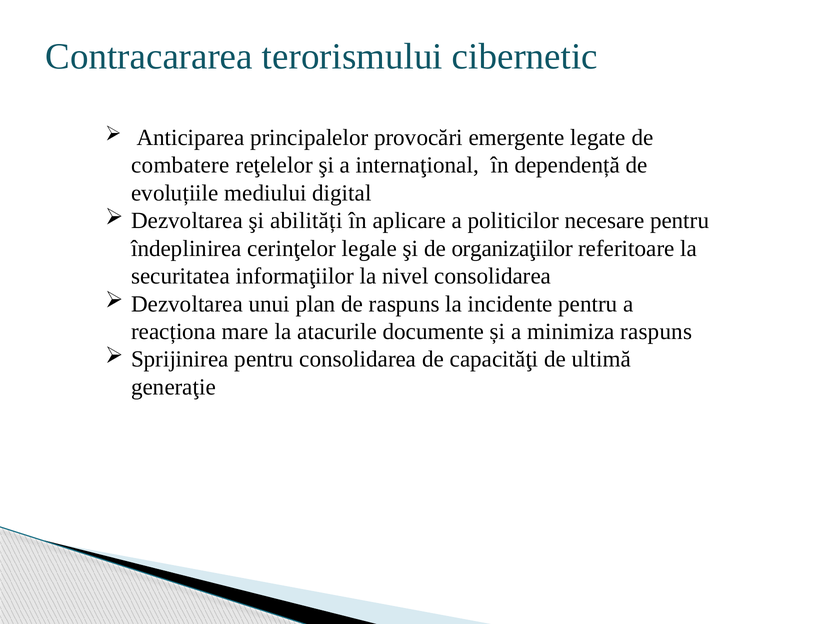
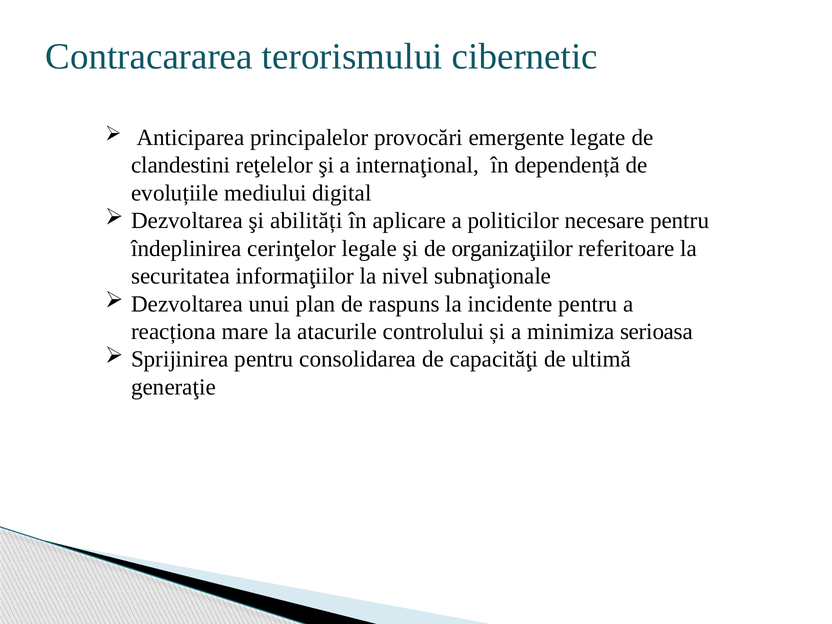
combatere: combatere -> clandestini (181, 165)
nivel consolidarea: consolidarea -> subnaţionale (493, 276)
documente: documente -> controlului (433, 332)
minimiza raspuns: raspuns -> serioasa (656, 332)
